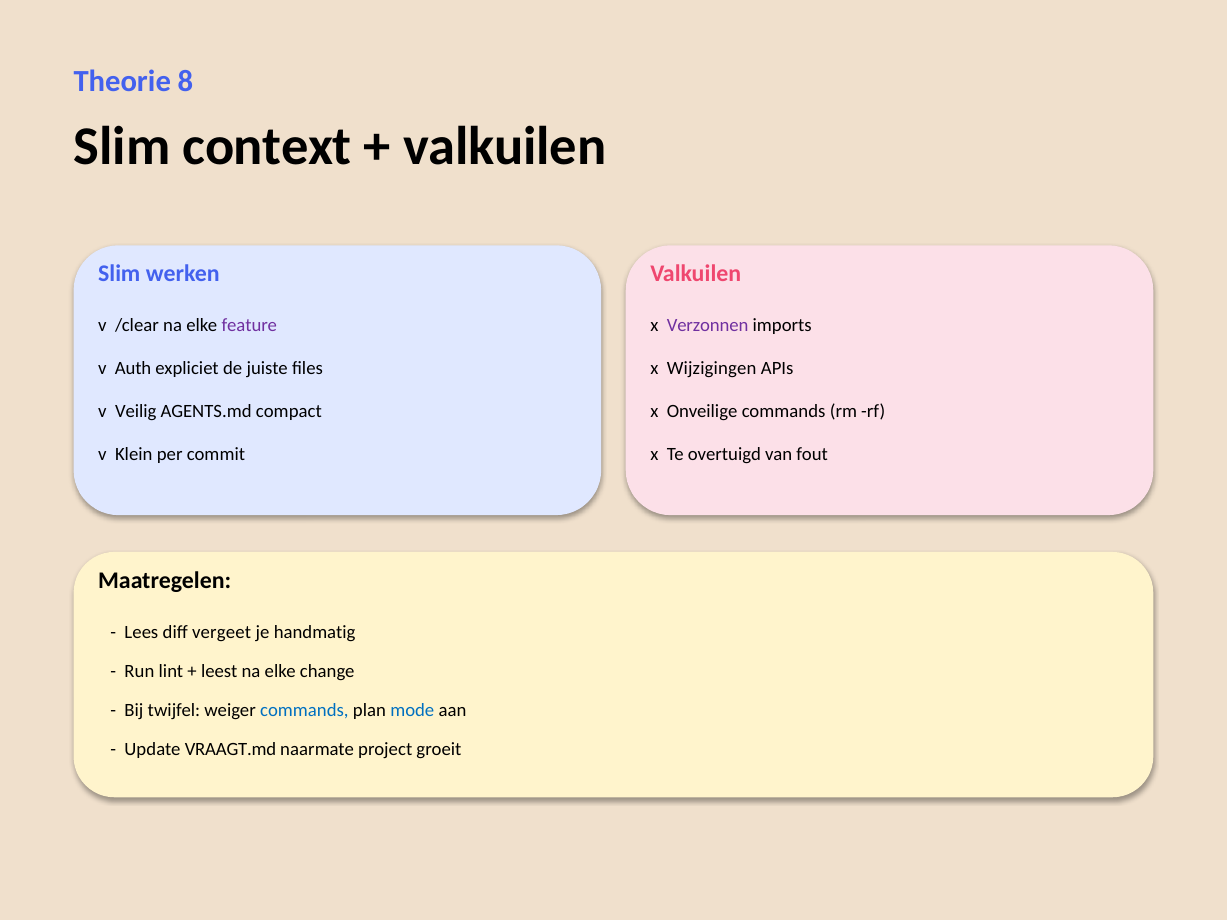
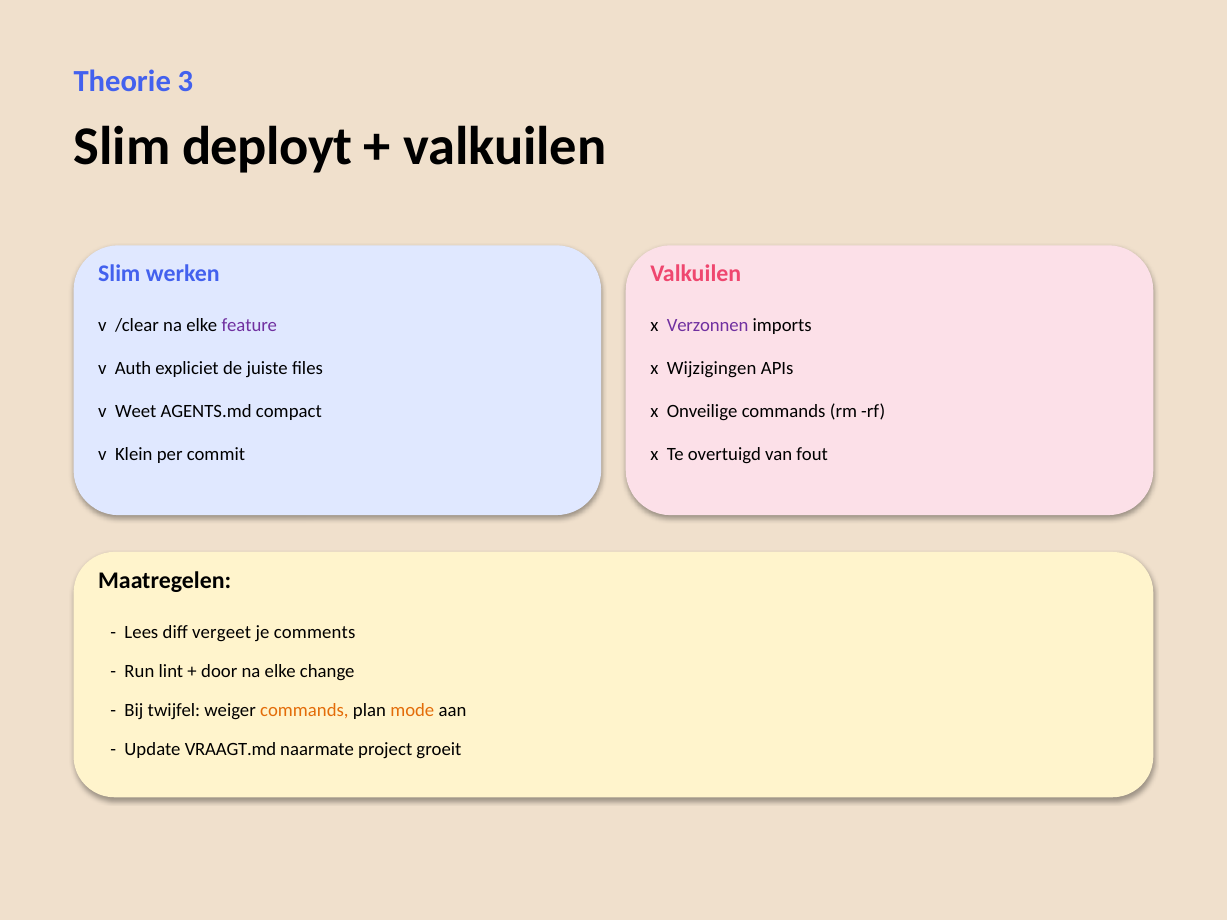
8: 8 -> 3 (186, 82)
context: context -> deployt (267, 147)
Veilig: Veilig -> Weet (136, 411)
handmatig: handmatig -> comments (315, 632)
leest: leest -> door (219, 671)
commands colour: blue -> orange (304, 711)
mode colour: blue -> orange (412, 711)
